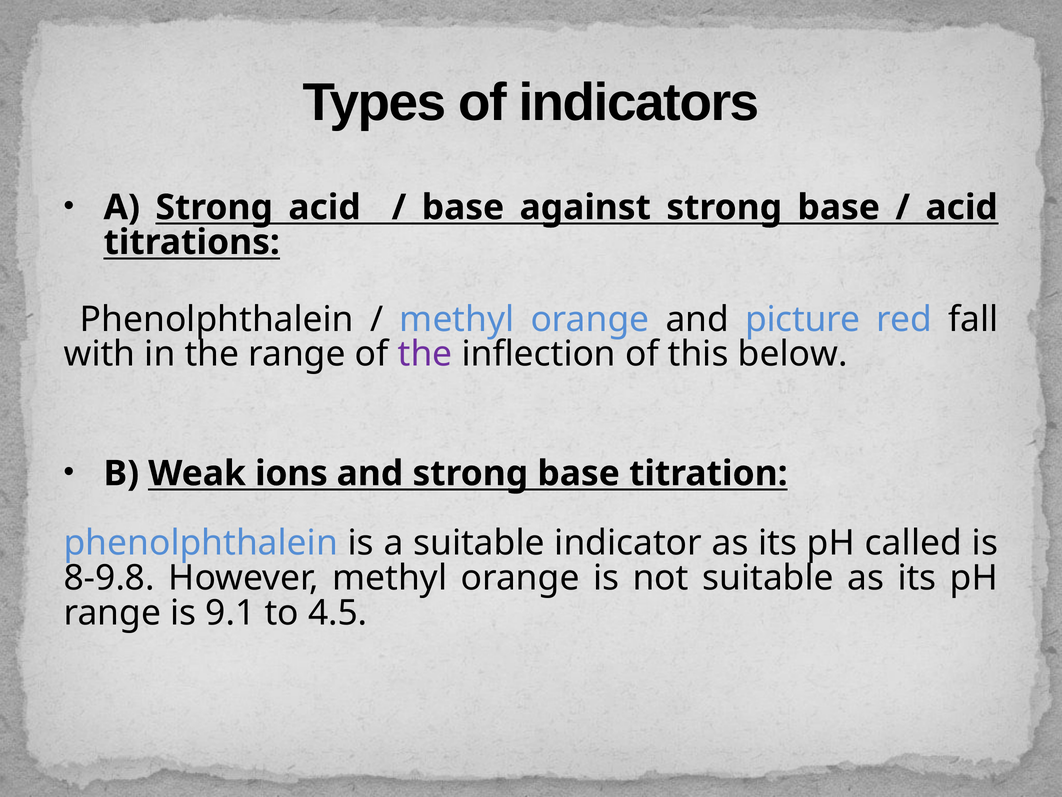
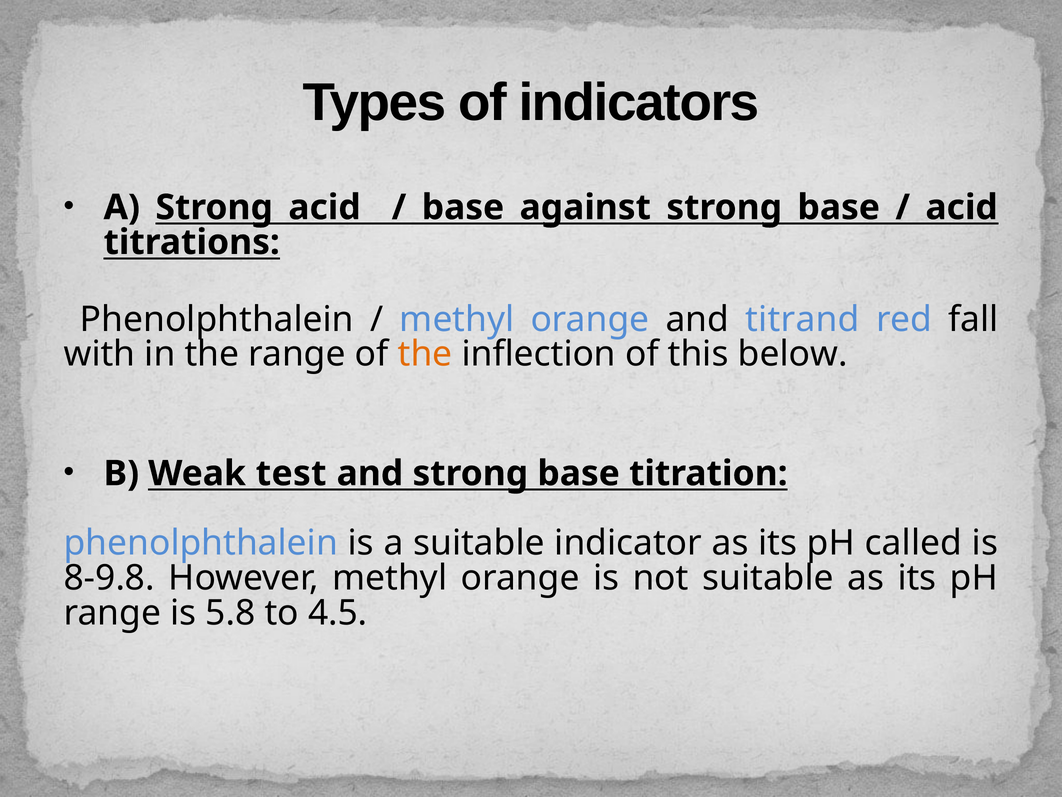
picture: picture -> titrand (802, 319)
the colour: purple -> orange (425, 354)
ions: ions -> test (291, 473)
9.1: 9.1 -> 5.8 (230, 613)
